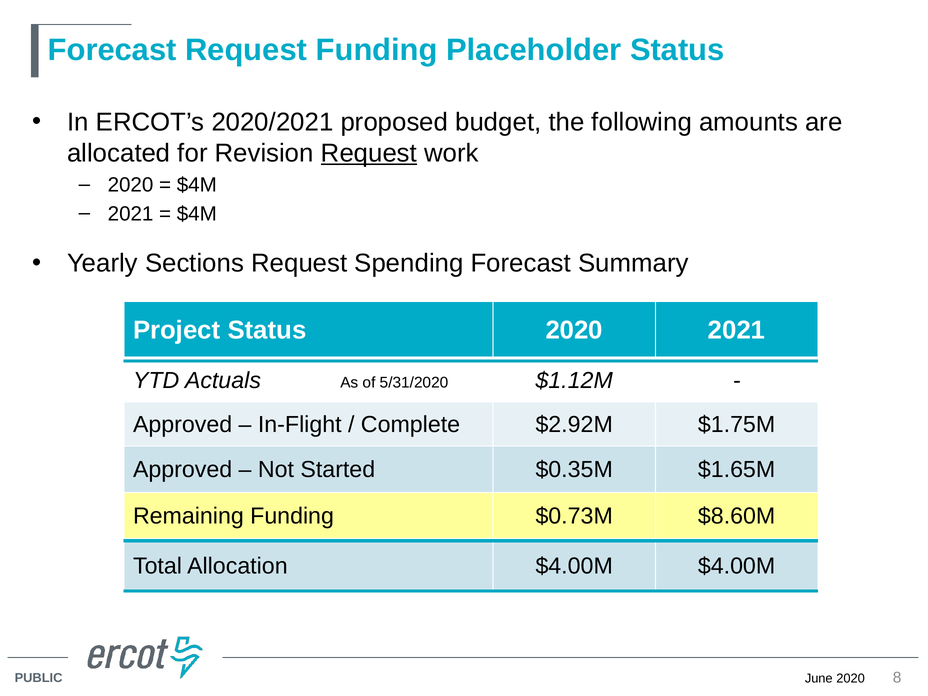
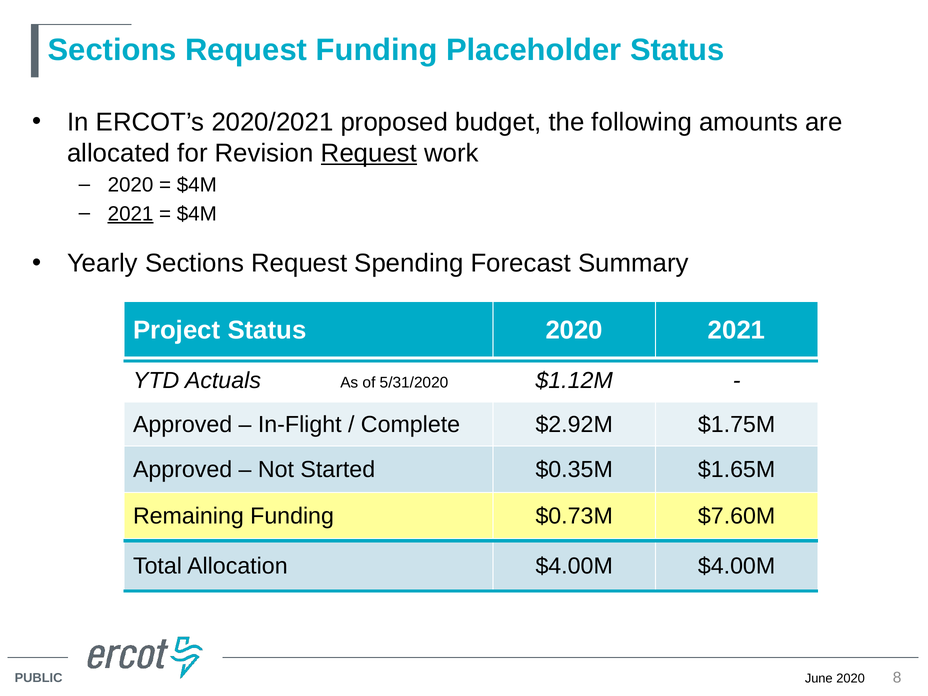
Forecast: Forecast -> Sections (112, 50)
2021 underline: none -> present (131, 214)
$8.60M: $8.60M -> $7.60M (737, 516)
